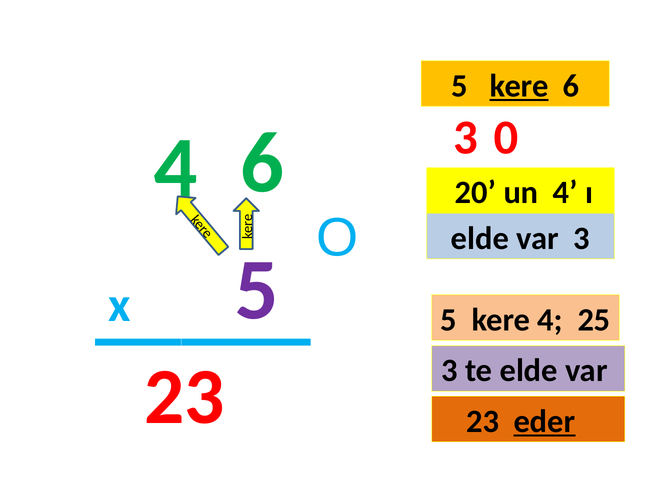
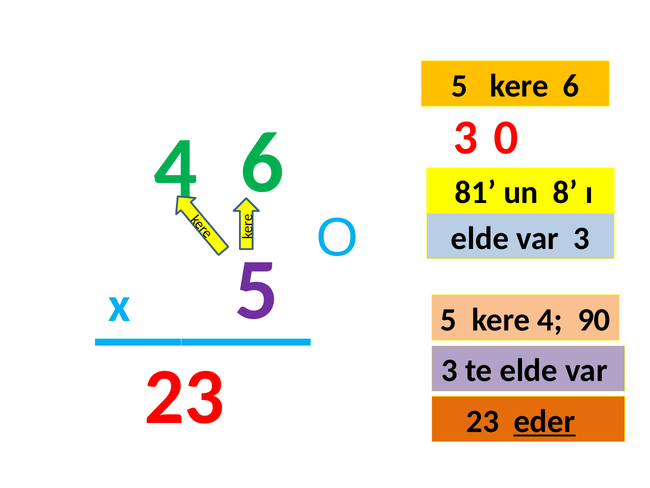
kere underline: present -> none (519, 86)
20: 20 -> 81 (476, 193)
un 4: 4 -> 8 (565, 193)
25: 25 -> 90 (594, 320)
